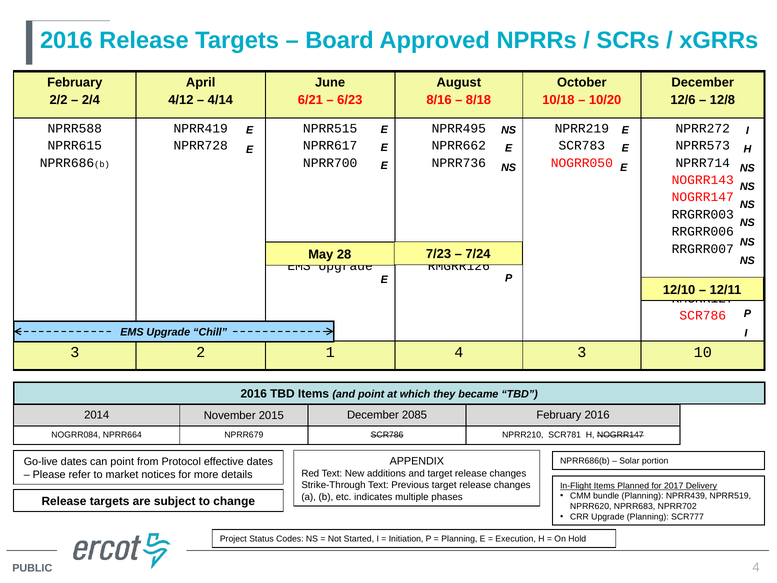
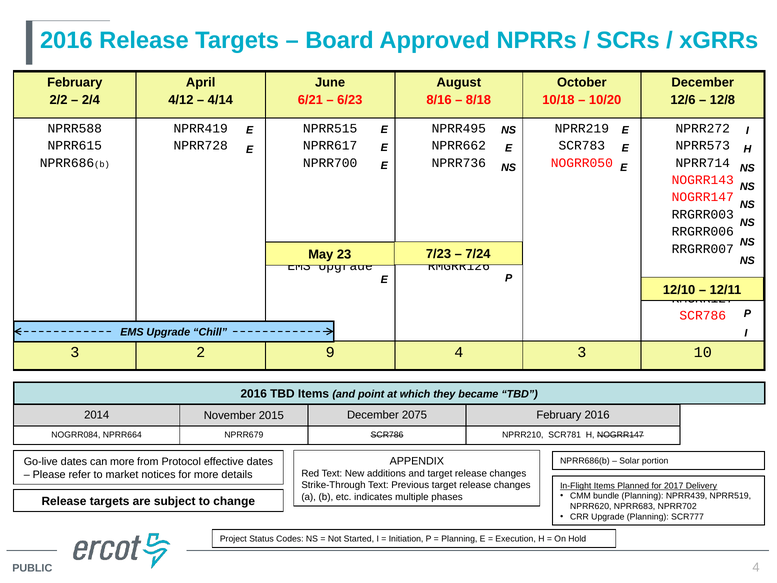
28: 28 -> 23 (344, 254)
1: 1 -> 9 (330, 352)
2085: 2085 -> 2075 (414, 415)
can point: point -> more (122, 461)
